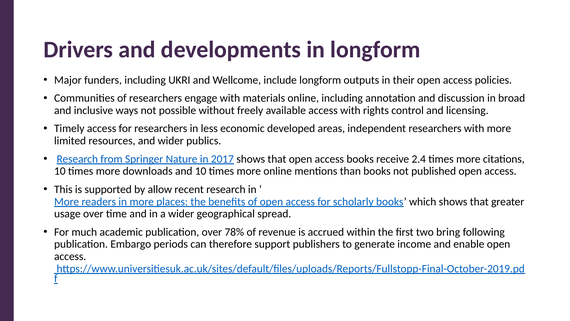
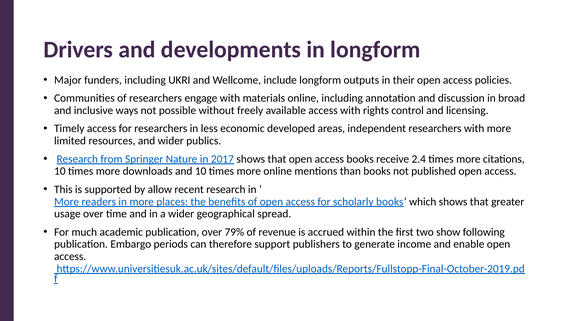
78%: 78% -> 79% (234, 232)
bring: bring -> show (448, 232)
